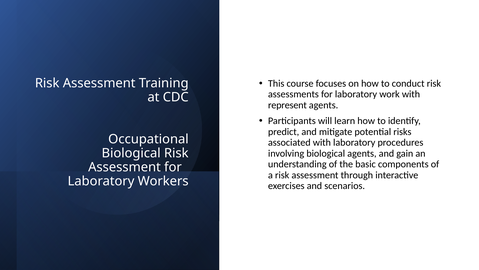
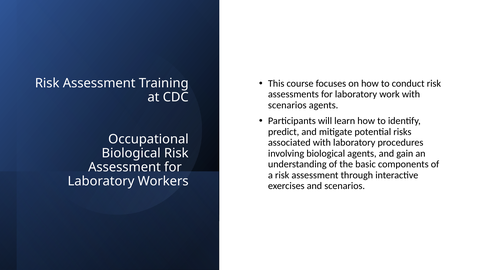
represent: represent -> scenarios (287, 105)
